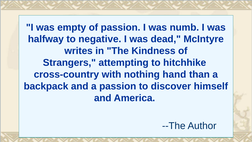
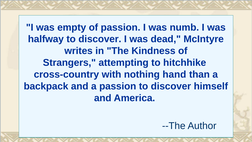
halfway to negative: negative -> discover (100, 39)
